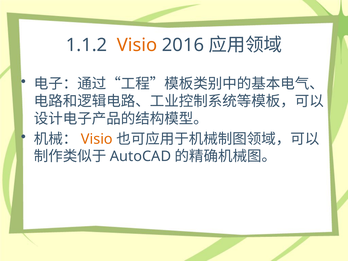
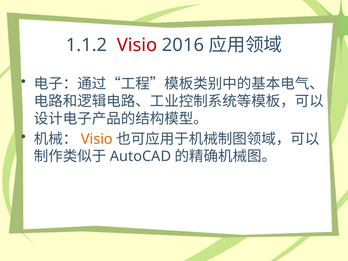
Visio colour: orange -> red (137, 45)
